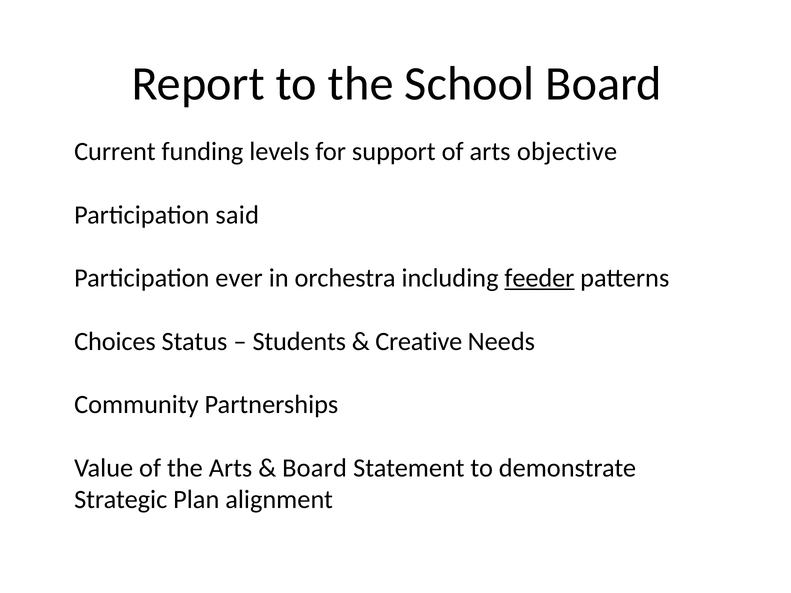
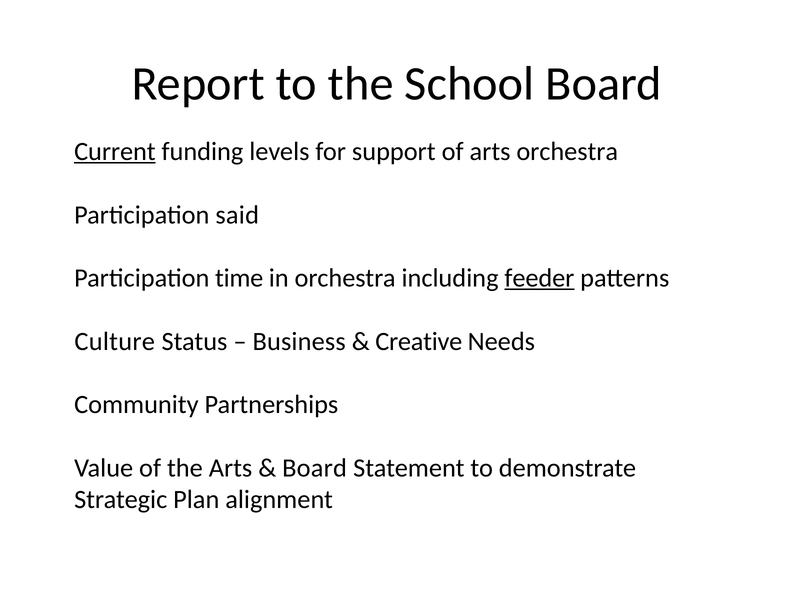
Current underline: none -> present (115, 152)
arts objective: objective -> orchestra (567, 152)
ever: ever -> time (239, 278)
Choices: Choices -> Culture (115, 341)
Students: Students -> Business (299, 341)
